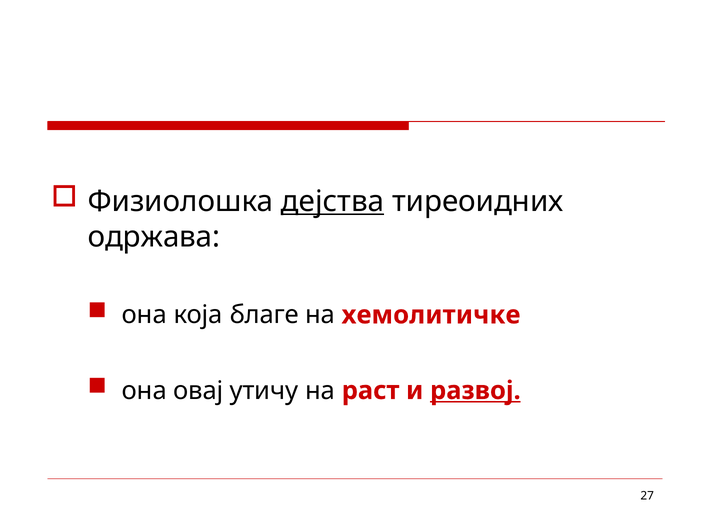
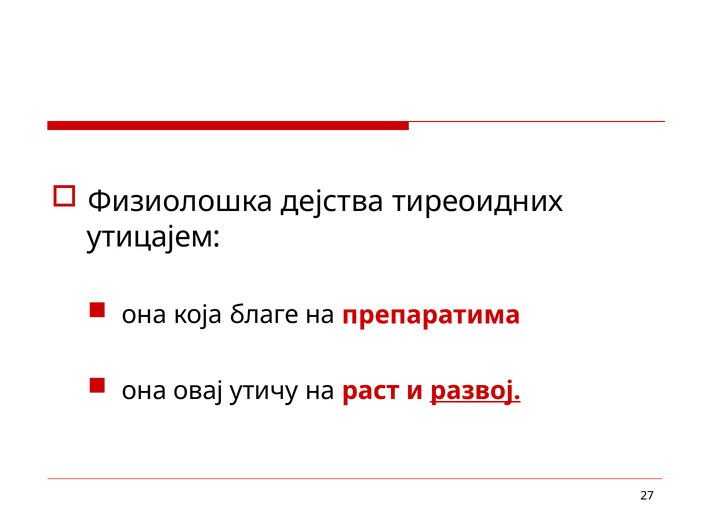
дејства underline: present -> none (333, 202)
одржава: одржава -> утицајем (154, 237)
хемолитичке: хемолитичке -> препаратима (431, 315)
